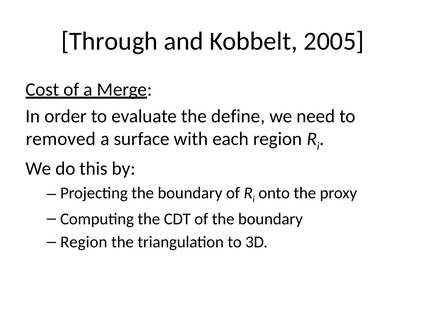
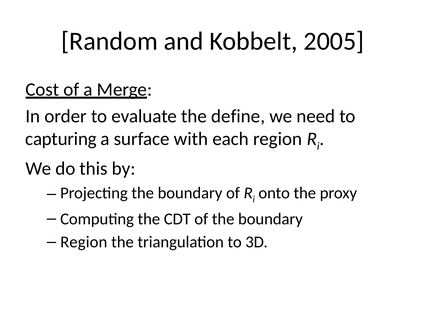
Through: Through -> Random (110, 41)
removed: removed -> capturing (61, 139)
